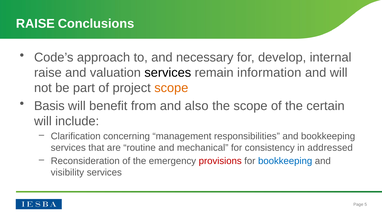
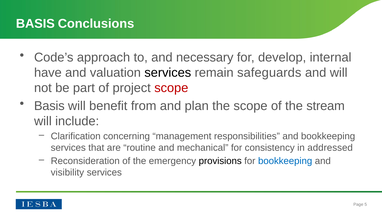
RAISE: RAISE -> BASIS (35, 24)
raise: raise -> have (48, 73)
information: information -> safeguards (269, 73)
scope colour: orange -> red (171, 88)
also: also -> plan (197, 106)
certain: certain -> stream (326, 106)
provisions colour: red -> black (220, 161)
